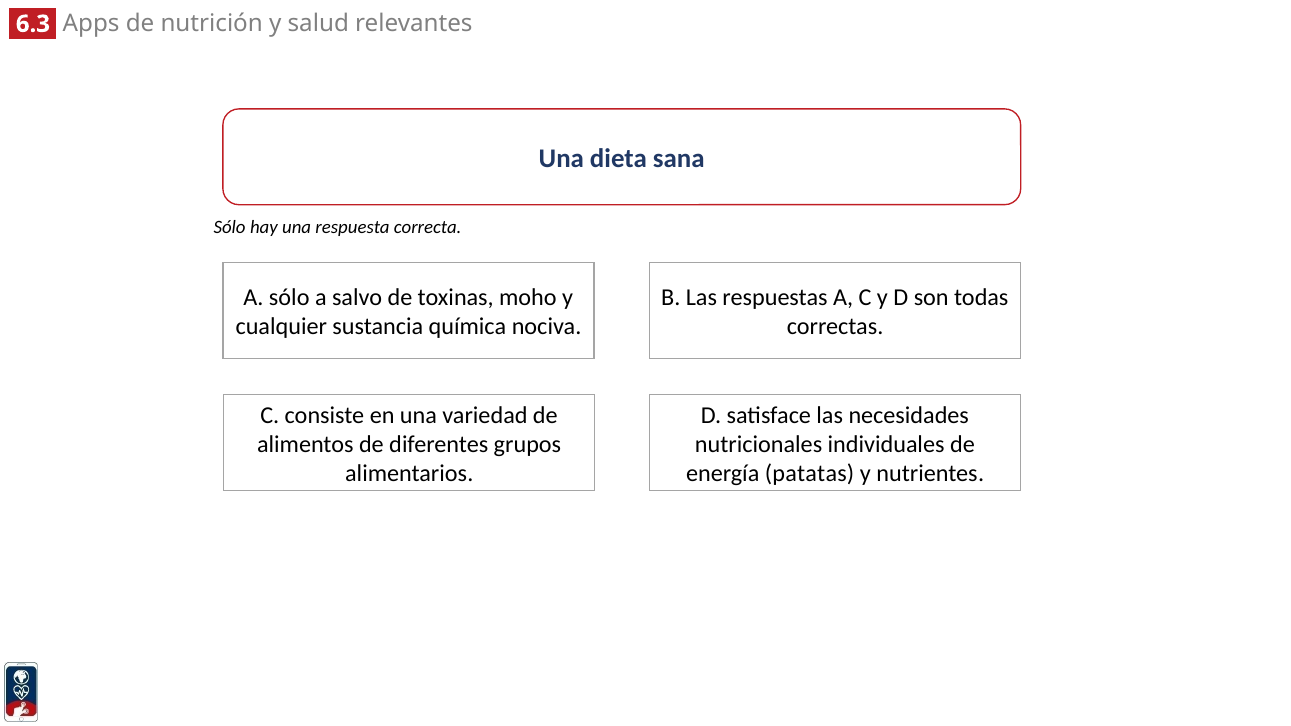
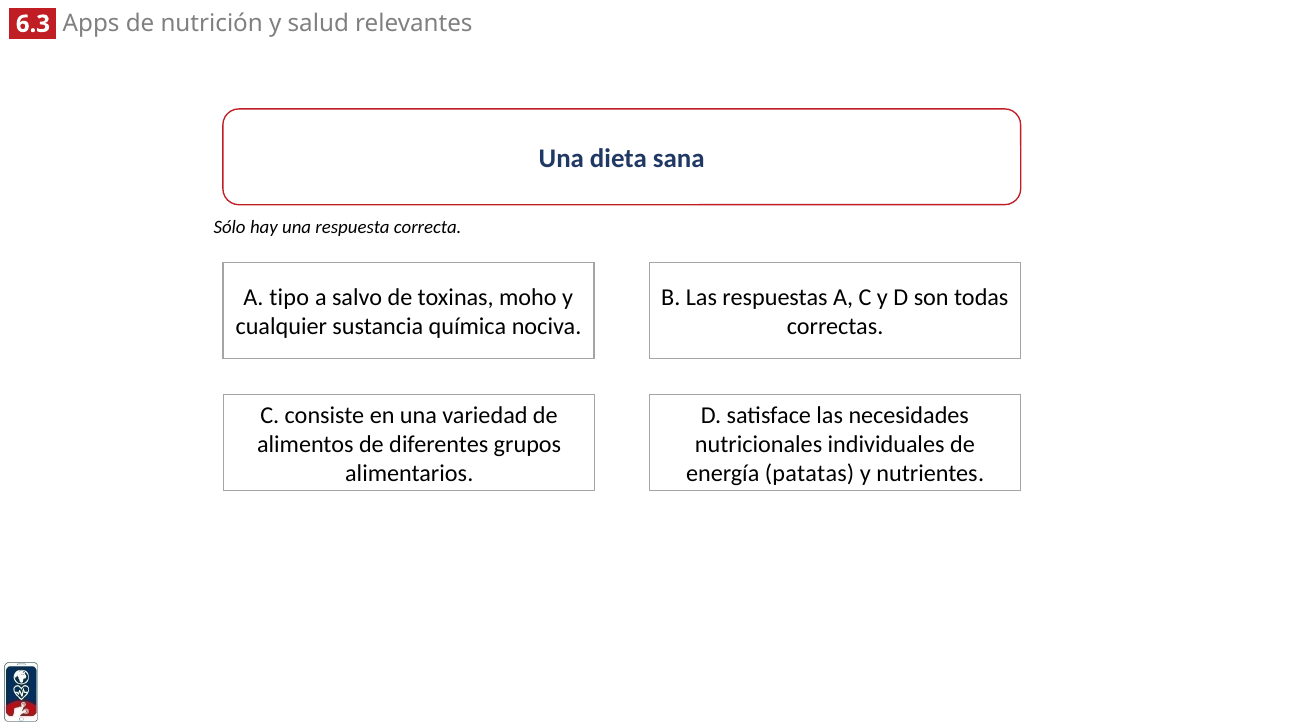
A sólo: sólo -> tipo (289, 298)
